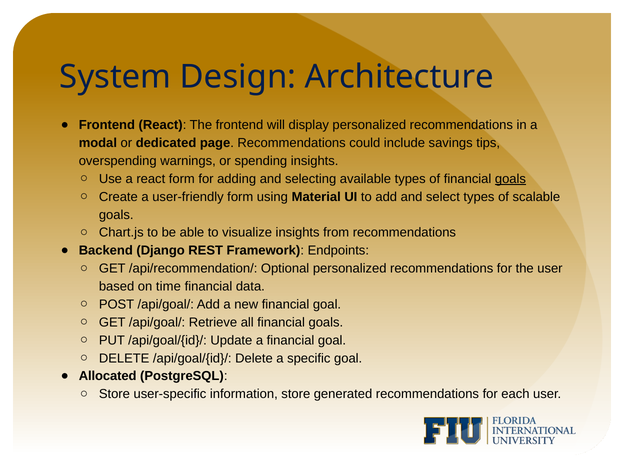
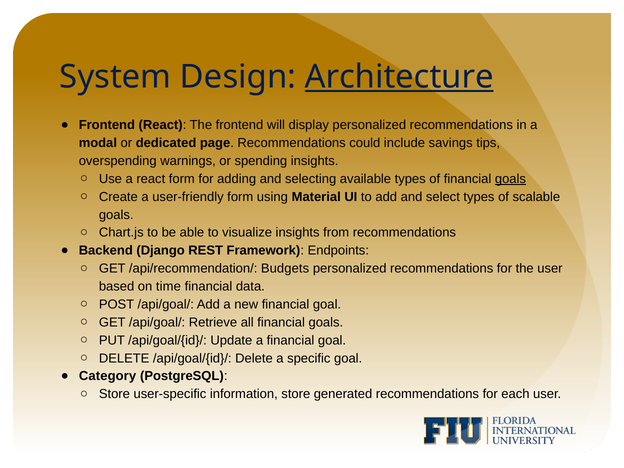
Architecture underline: none -> present (399, 77)
Optional: Optional -> Budgets (285, 269)
Allocated: Allocated -> Category (108, 376)
